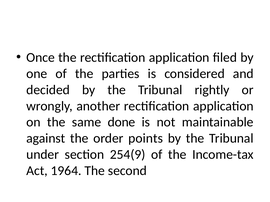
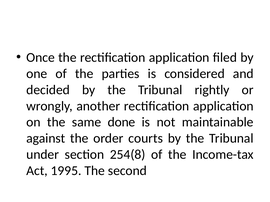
points: points -> courts (146, 139)
254(9: 254(9 -> 254(8 (128, 155)
1964: 1964 -> 1995 (66, 171)
